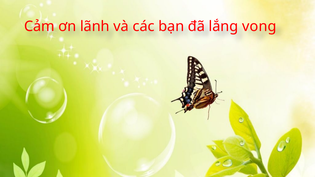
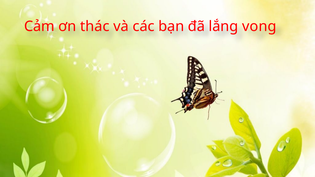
lãnh: lãnh -> thác (95, 26)
